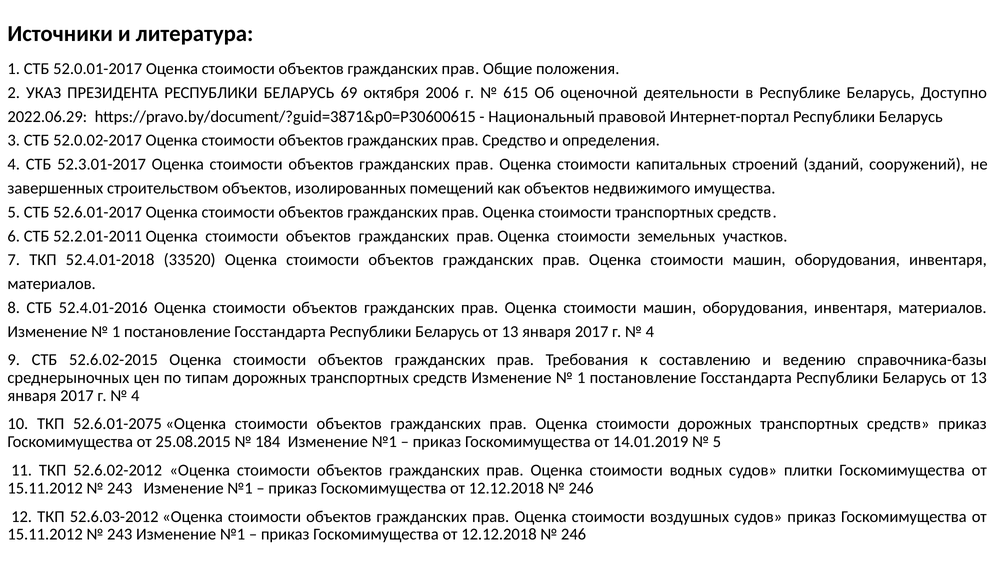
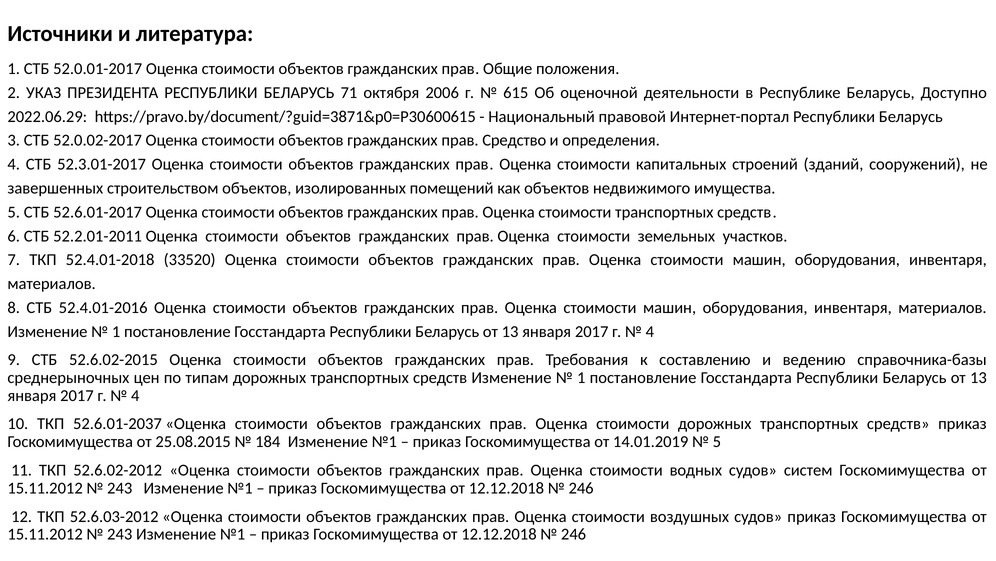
69: 69 -> 71 (349, 92)
52.6.01-2075: 52.6.01-2075 -> 52.6.01-2037 (117, 423)
плитки: плитки -> систем (808, 470)
